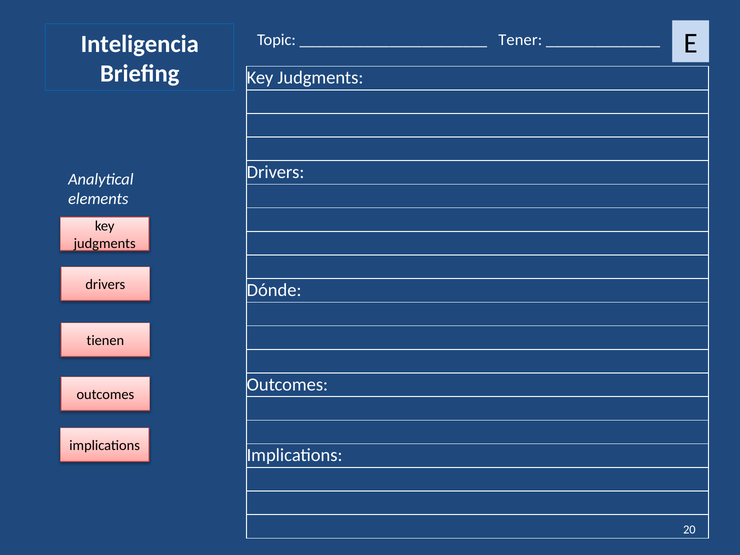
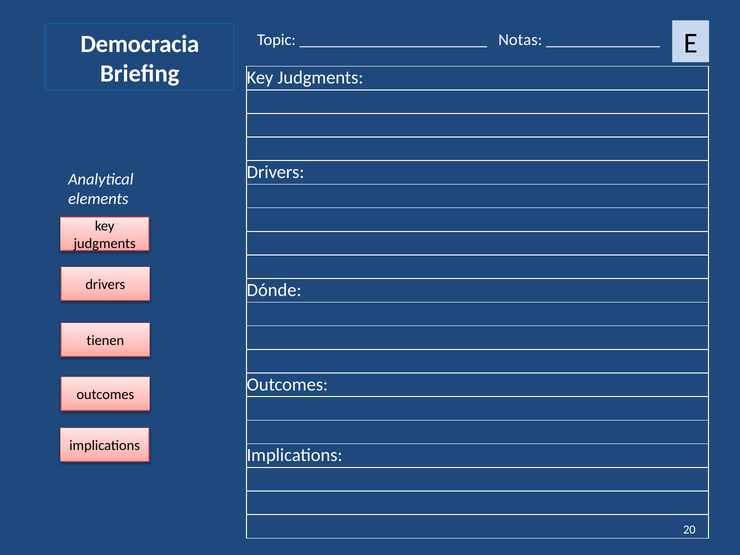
Tener: Tener -> Notas (520, 40)
Inteligencia: Inteligencia -> Democracia (140, 44)
